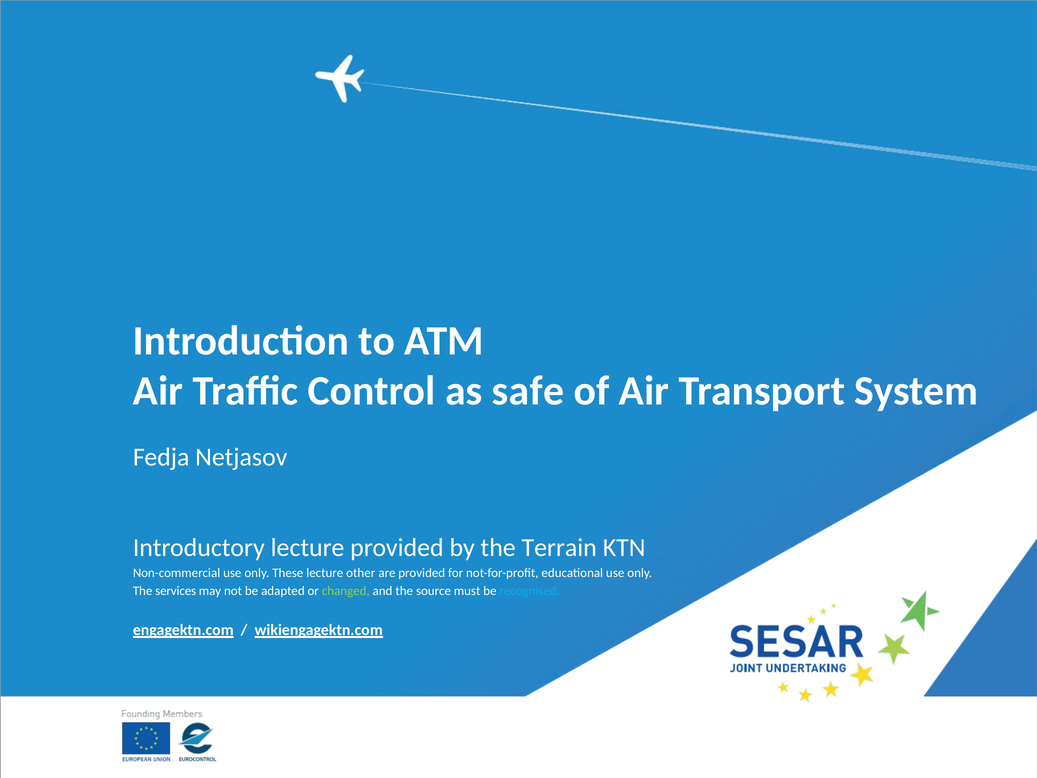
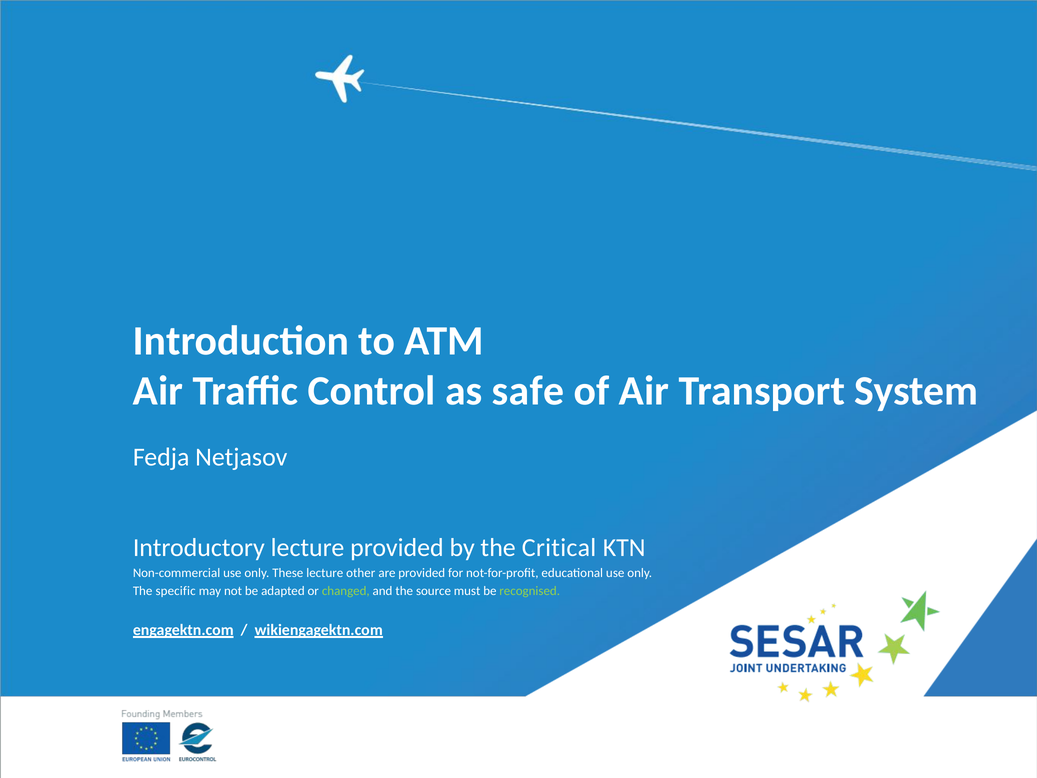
Terrain: Terrain -> Critical (559, 548)
services: services -> specific (176, 591)
recognised colour: light blue -> light green (530, 591)
